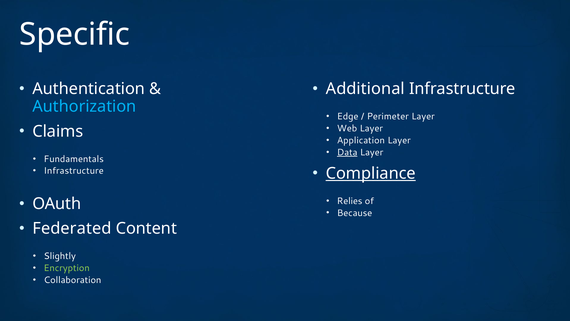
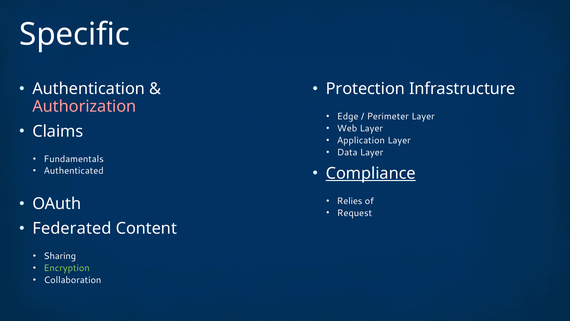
Additional: Additional -> Protection (365, 89)
Authorization colour: light blue -> pink (84, 106)
Data underline: present -> none (347, 152)
Infrastructure: Infrastructure -> Authenticated (74, 171)
Because: Because -> Request (355, 213)
Slightly: Slightly -> Sharing (60, 256)
